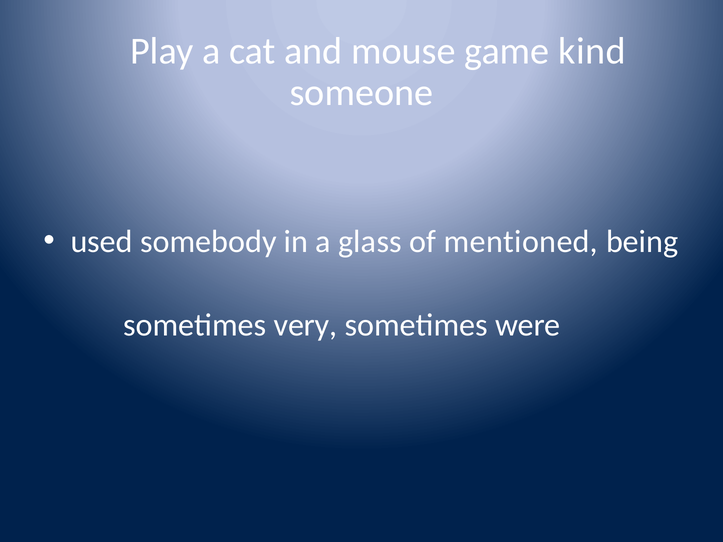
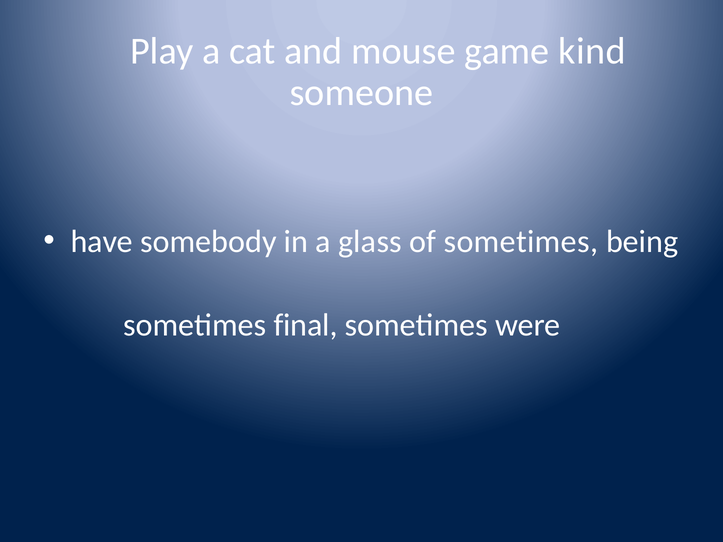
used: used -> have (102, 242)
of mentioned: mentioned -> sometimes (521, 242)
very: very -> final (306, 325)
